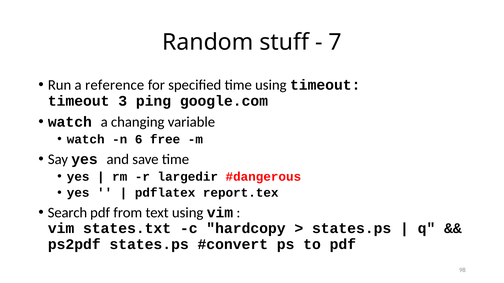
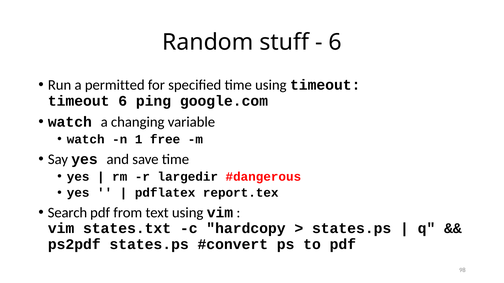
7: 7 -> 6 (335, 42)
reference: reference -> permitted (115, 85)
timeout 3: 3 -> 6 (123, 101)
6: 6 -> 1 (139, 140)
